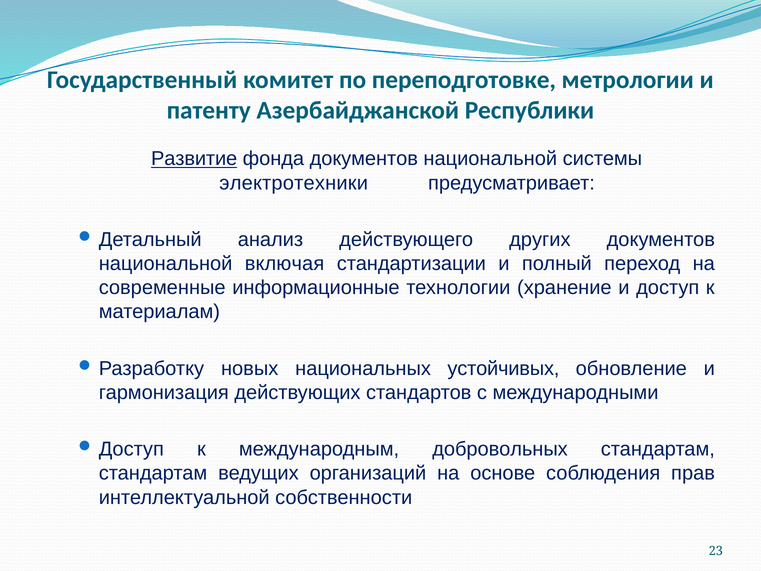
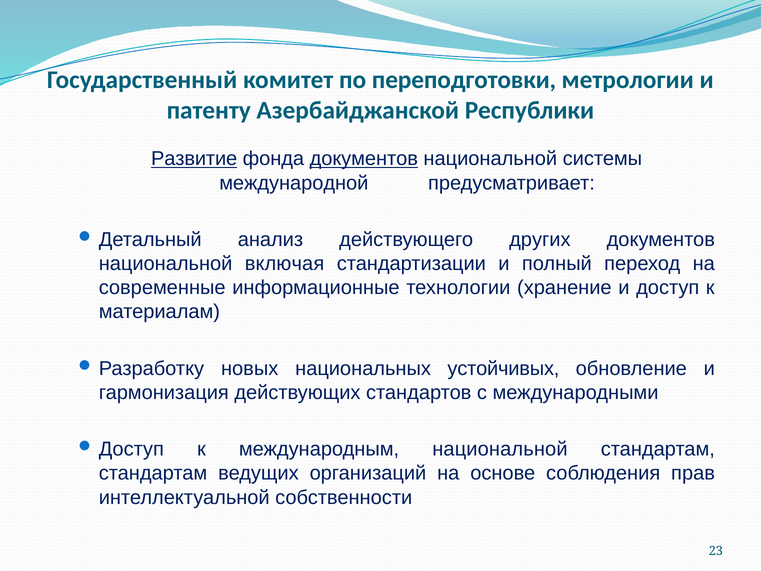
переподготовке: переподготовке -> переподготовки (464, 80)
документов underline: none -> present (364, 159)
электротехники: электротехники -> международной (294, 183)
международным добровольных: добровольных -> национальной (500, 449)
